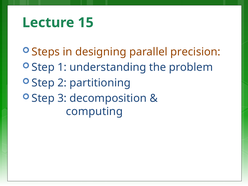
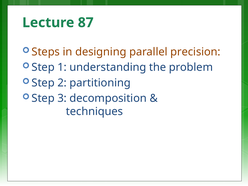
15: 15 -> 87 (86, 23)
computing: computing -> techniques (94, 111)
